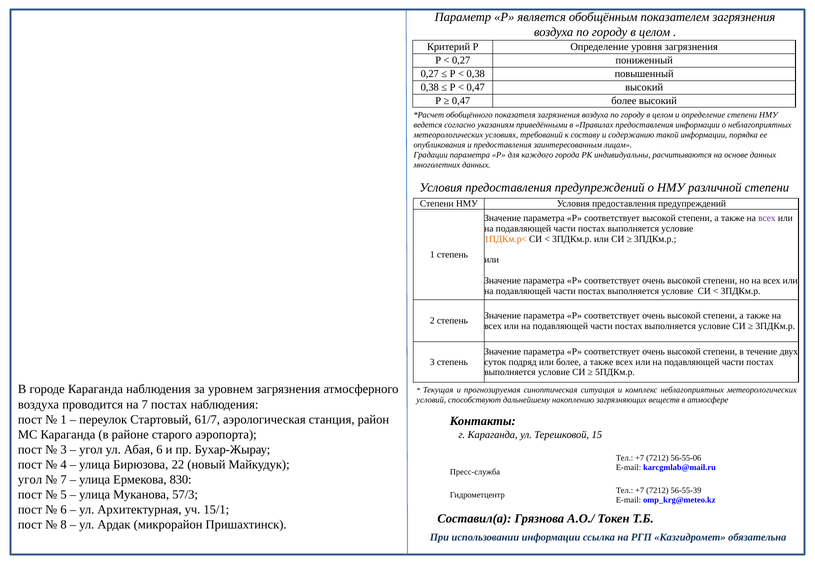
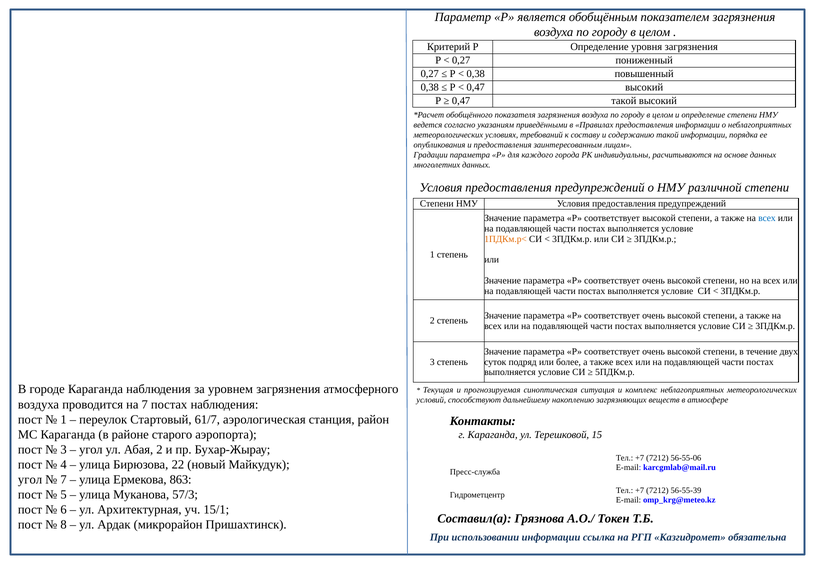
0,47 более: более -> такой (624, 101)
всех colour: purple -> blue (767, 218)
Абая 6: 6 -> 2 (159, 450)
830: 830 -> 863 (181, 480)
